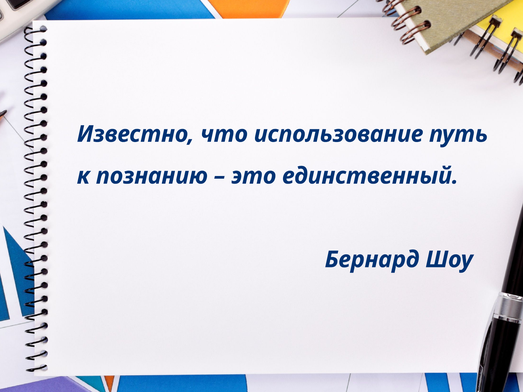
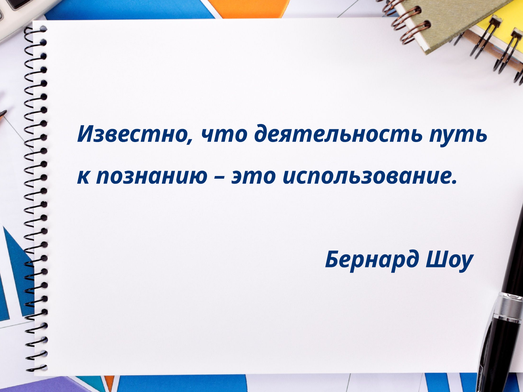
использование: использование -> деятельность (338, 134)
единственный: единственный -> использование (370, 176)
